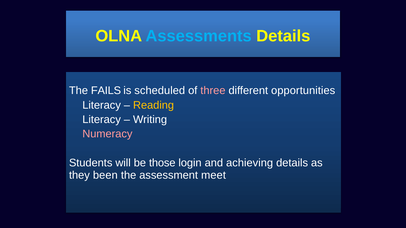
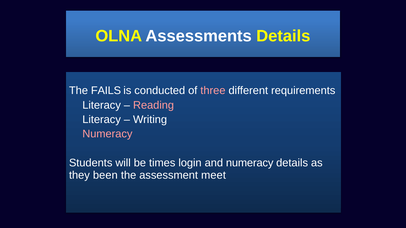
Assessments colour: light blue -> white (199, 36)
scheduled: scheduled -> conducted (160, 91)
opportunities: opportunities -> requirements (303, 91)
Reading colour: yellow -> pink (154, 105)
those: those -> times (162, 163)
and achieving: achieving -> numeracy (250, 163)
